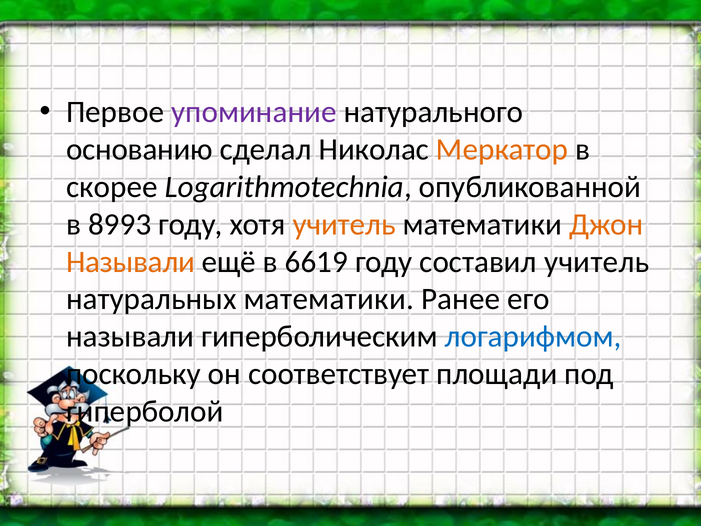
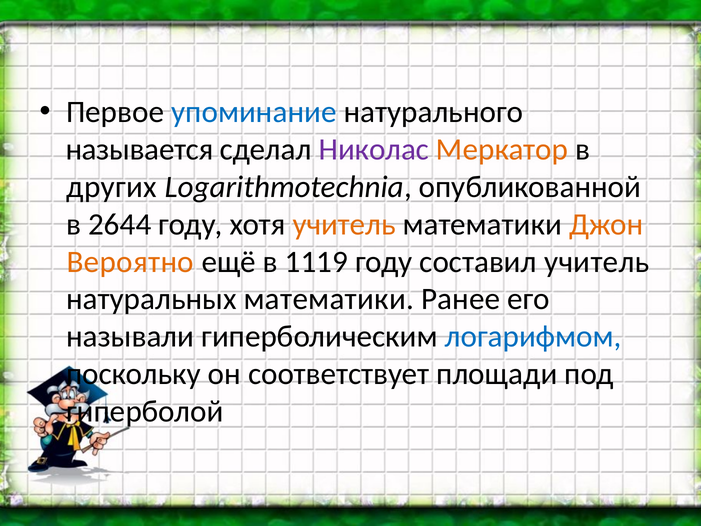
упоминание colour: purple -> blue (254, 112)
основанию: основанию -> называется (140, 149)
Николас colour: black -> purple (374, 149)
скорее: скорее -> других (112, 187)
8993: 8993 -> 2644 (120, 224)
Называли: Называли -> Вероятно (130, 262)
6619: 6619 -> 1119 (316, 262)
